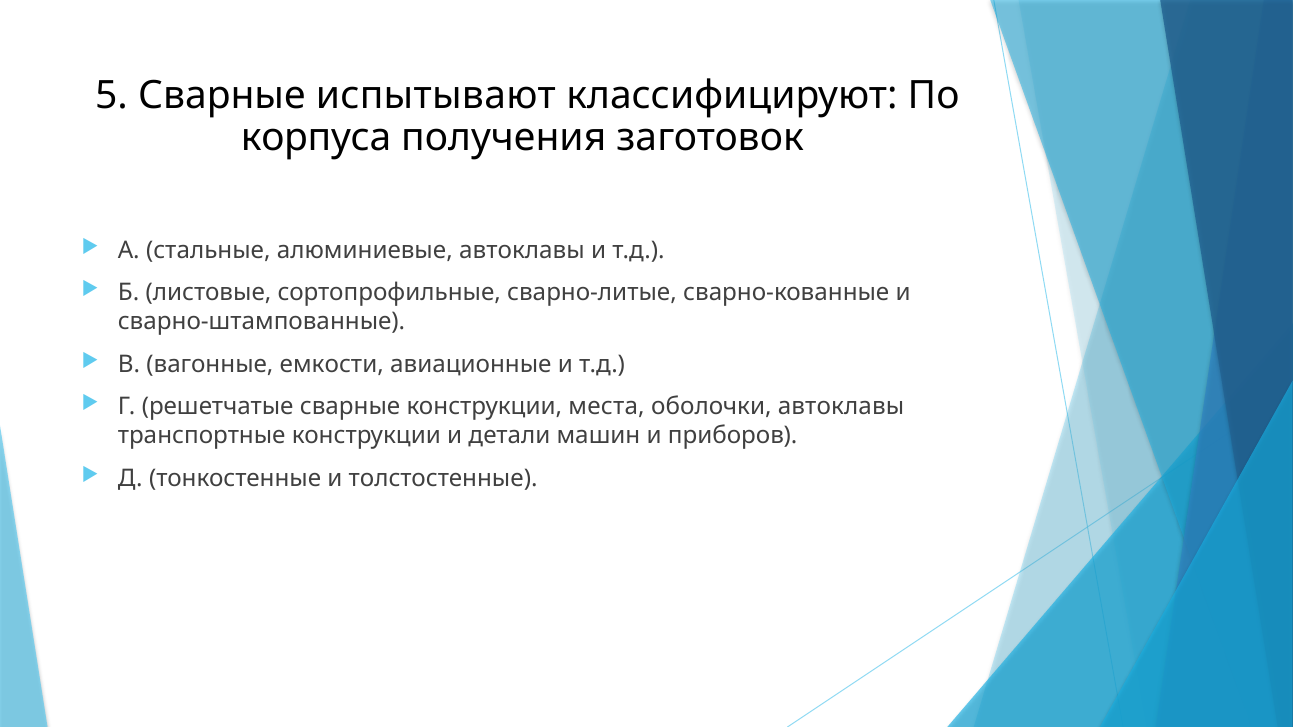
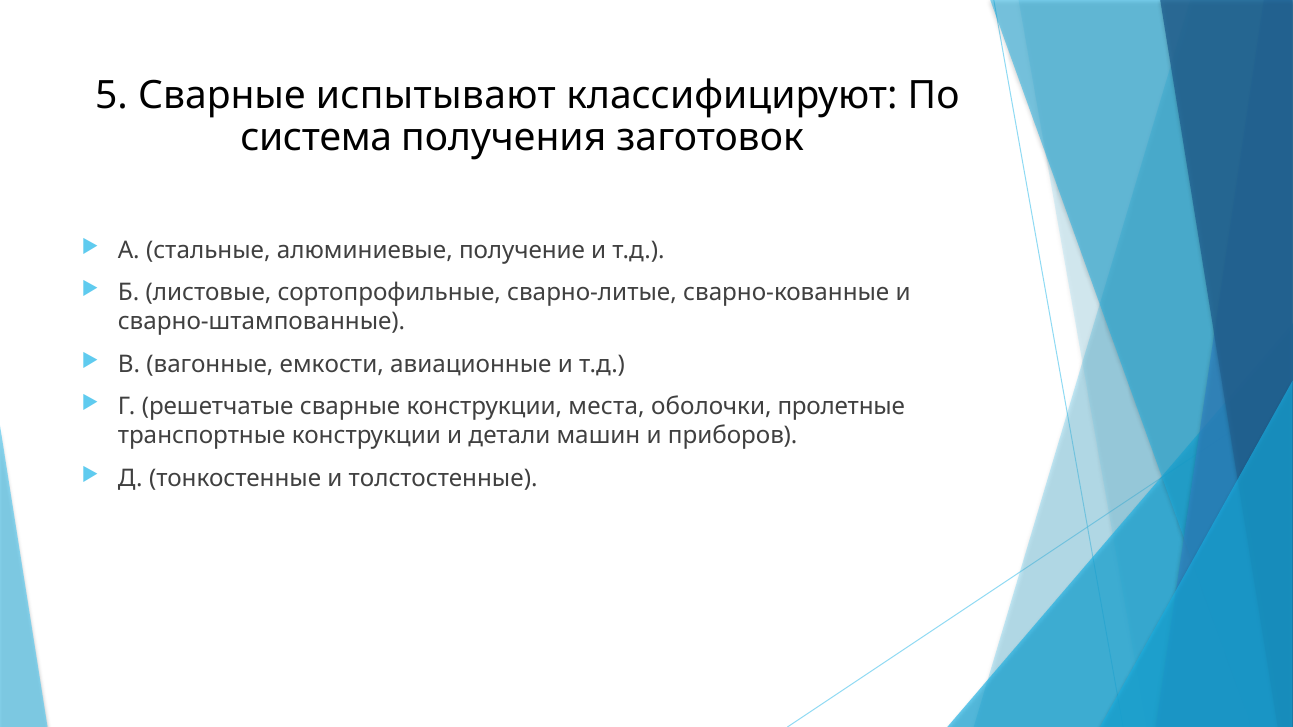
корпуса: корпуса -> система (316, 138)
алюминиевые автоклавы: автоклавы -> получение (522, 250)
оболочки автоклавы: автоклавы -> пролетные (841, 407)
